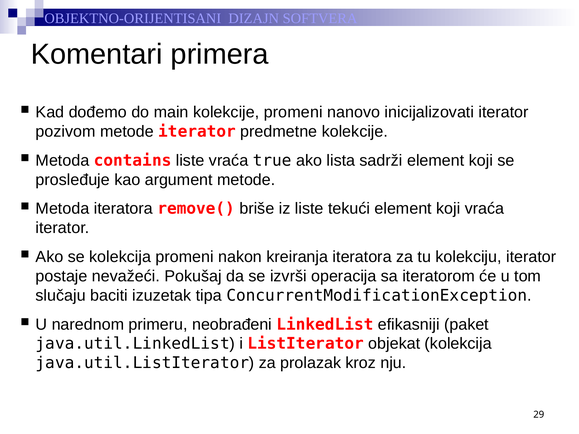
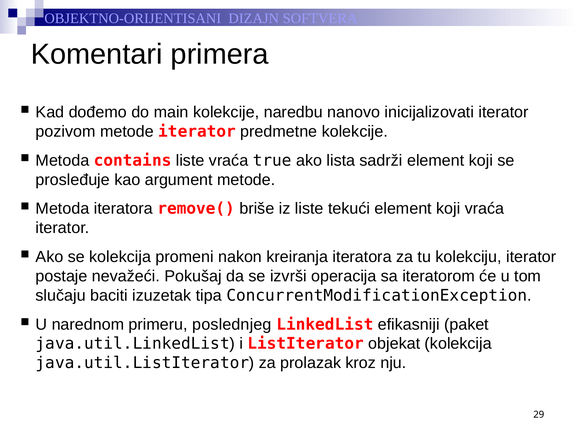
kolekcije promeni: promeni -> naredbu (293, 112)
neobrađeni: neobrađeni -> poslednjeg (232, 325)
